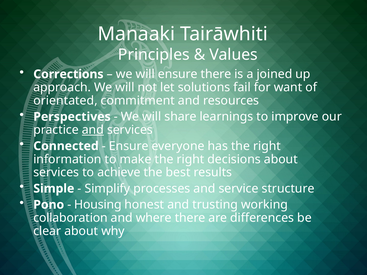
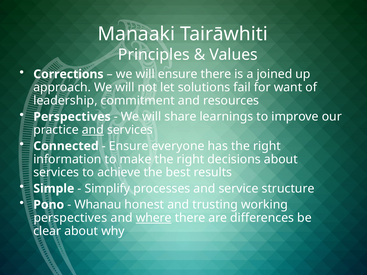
orientated: orientated -> leadership (65, 101)
Housing: Housing -> Whanau (98, 205)
collaboration: collaboration -> perspectives (70, 218)
where underline: none -> present (154, 218)
